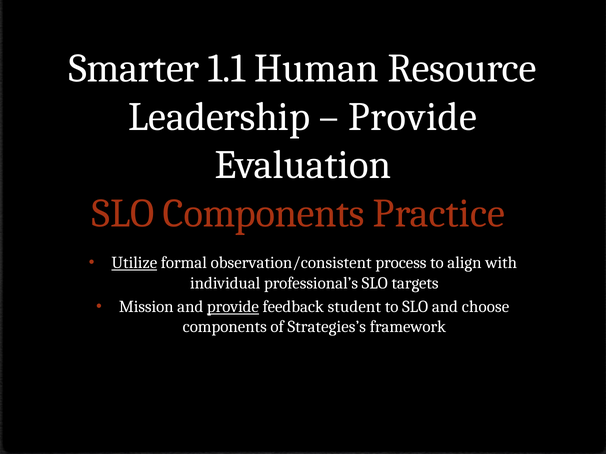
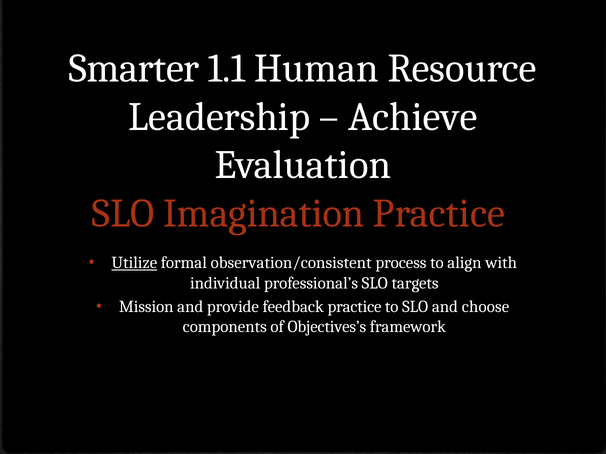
Provide: Provide -> Achieve (413, 117)
SLO Components: Components -> Imagination (264, 214)
provide underline: present -> none (233, 307)
feedback student: student -> practice (355, 307)
Strategies’s: Strategies’s -> Objectives’s (327, 327)
